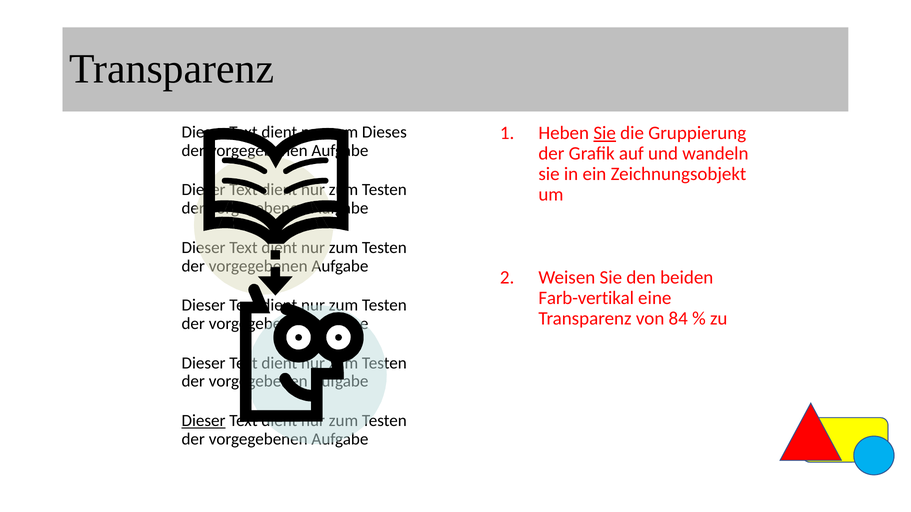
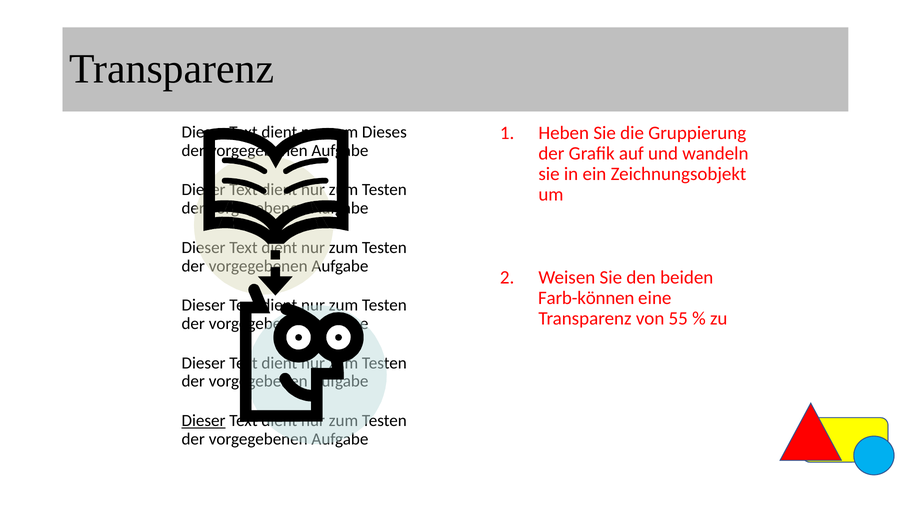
Sie underline: present -> none (605, 133)
Farb-vertikal: Farb-vertikal -> Farb-können (586, 298)
84: 84 -> 55 (678, 319)
